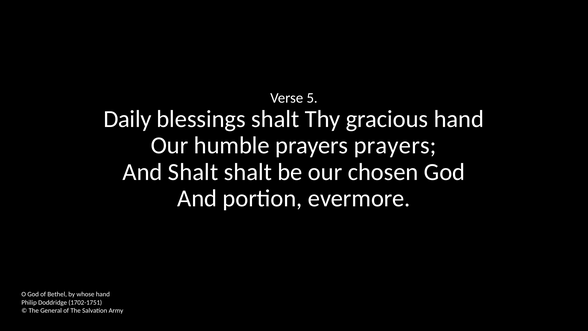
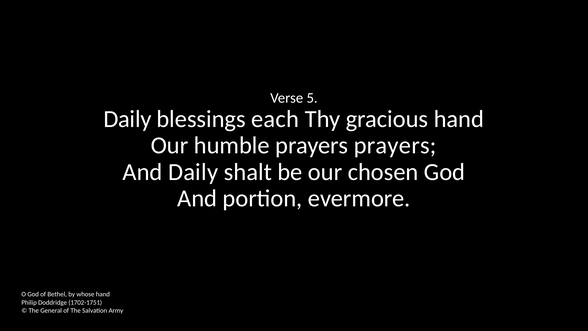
blessings shalt: shalt -> each (275, 119)
And Shalt: Shalt -> Daily (193, 172)
